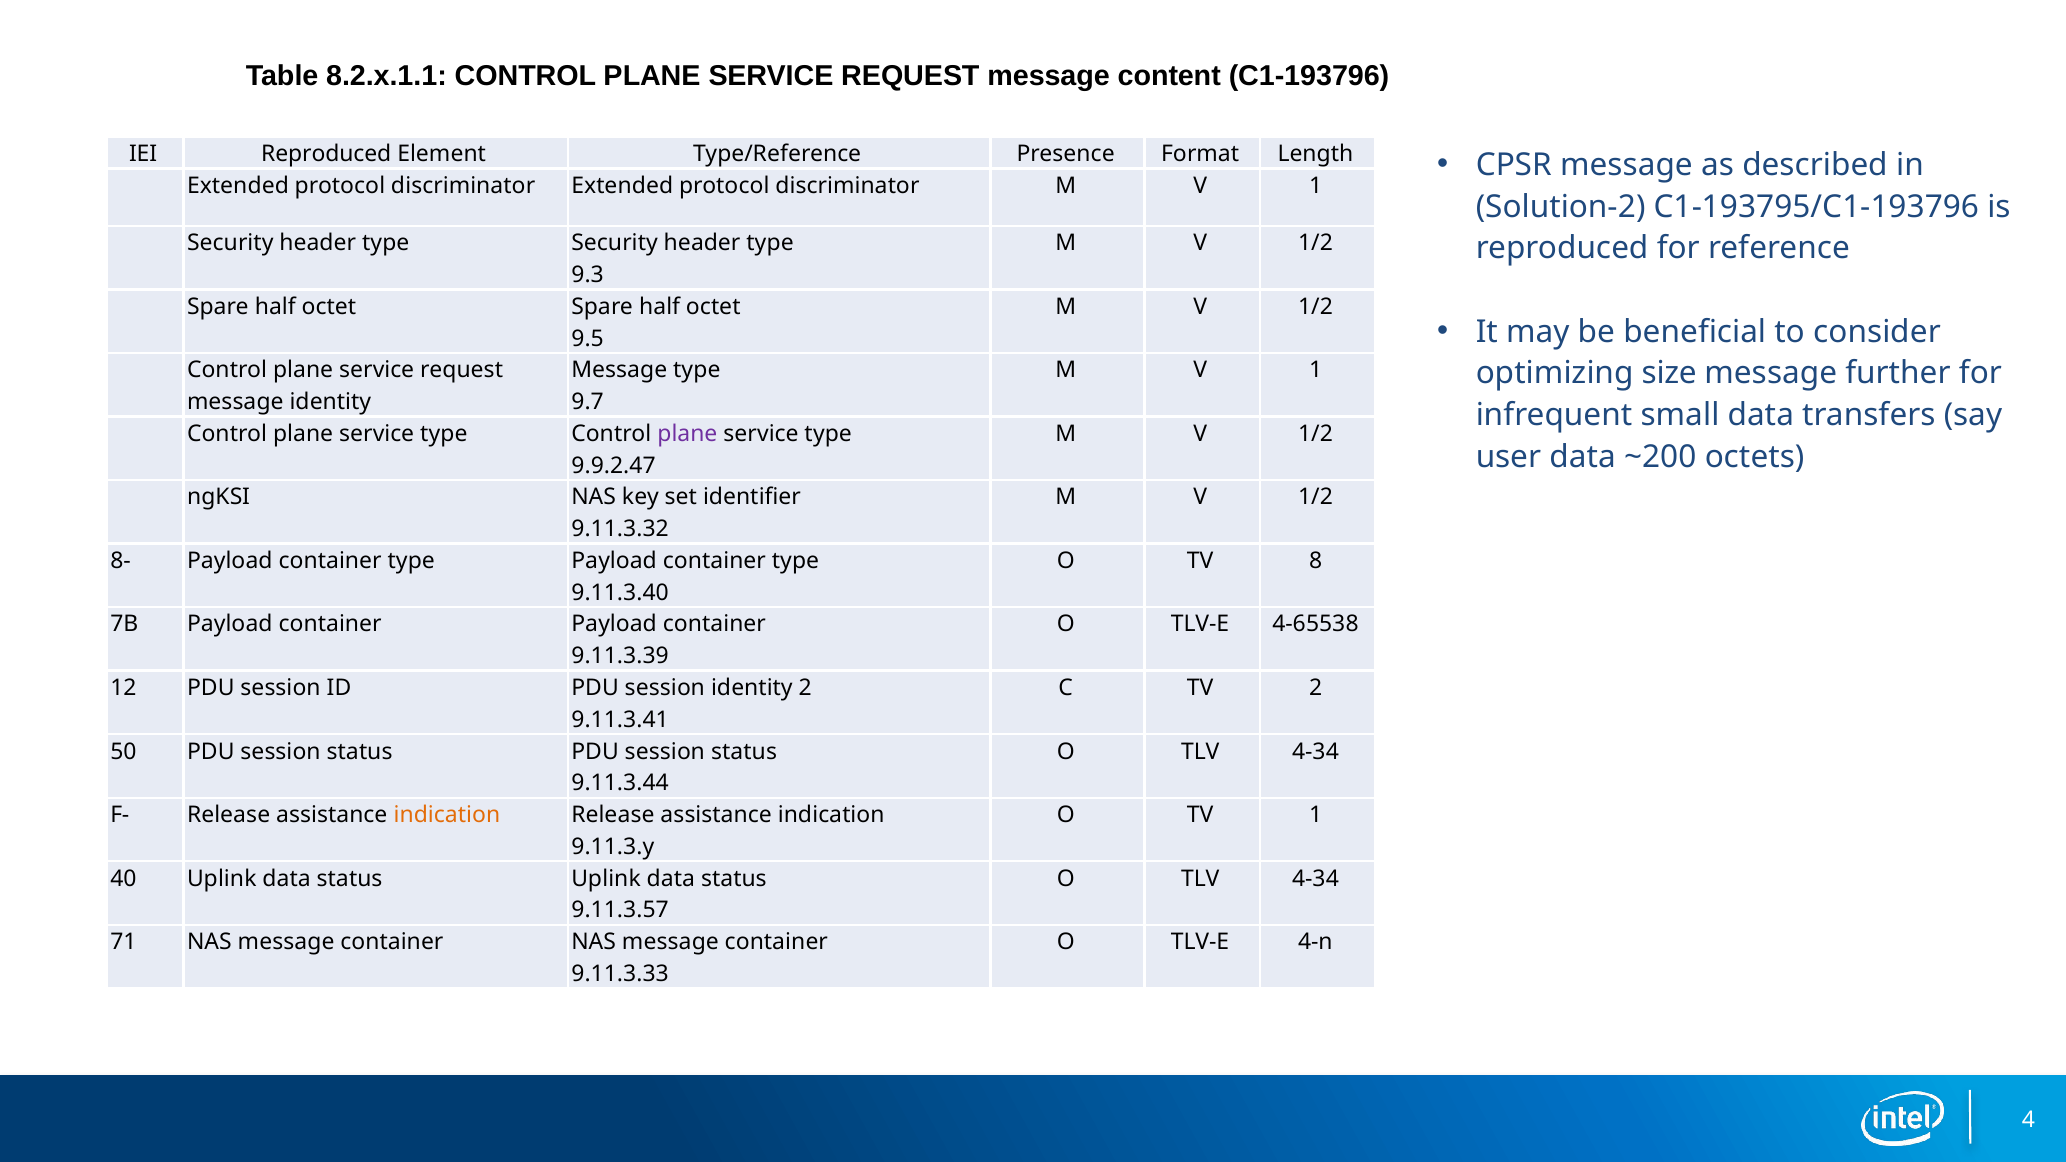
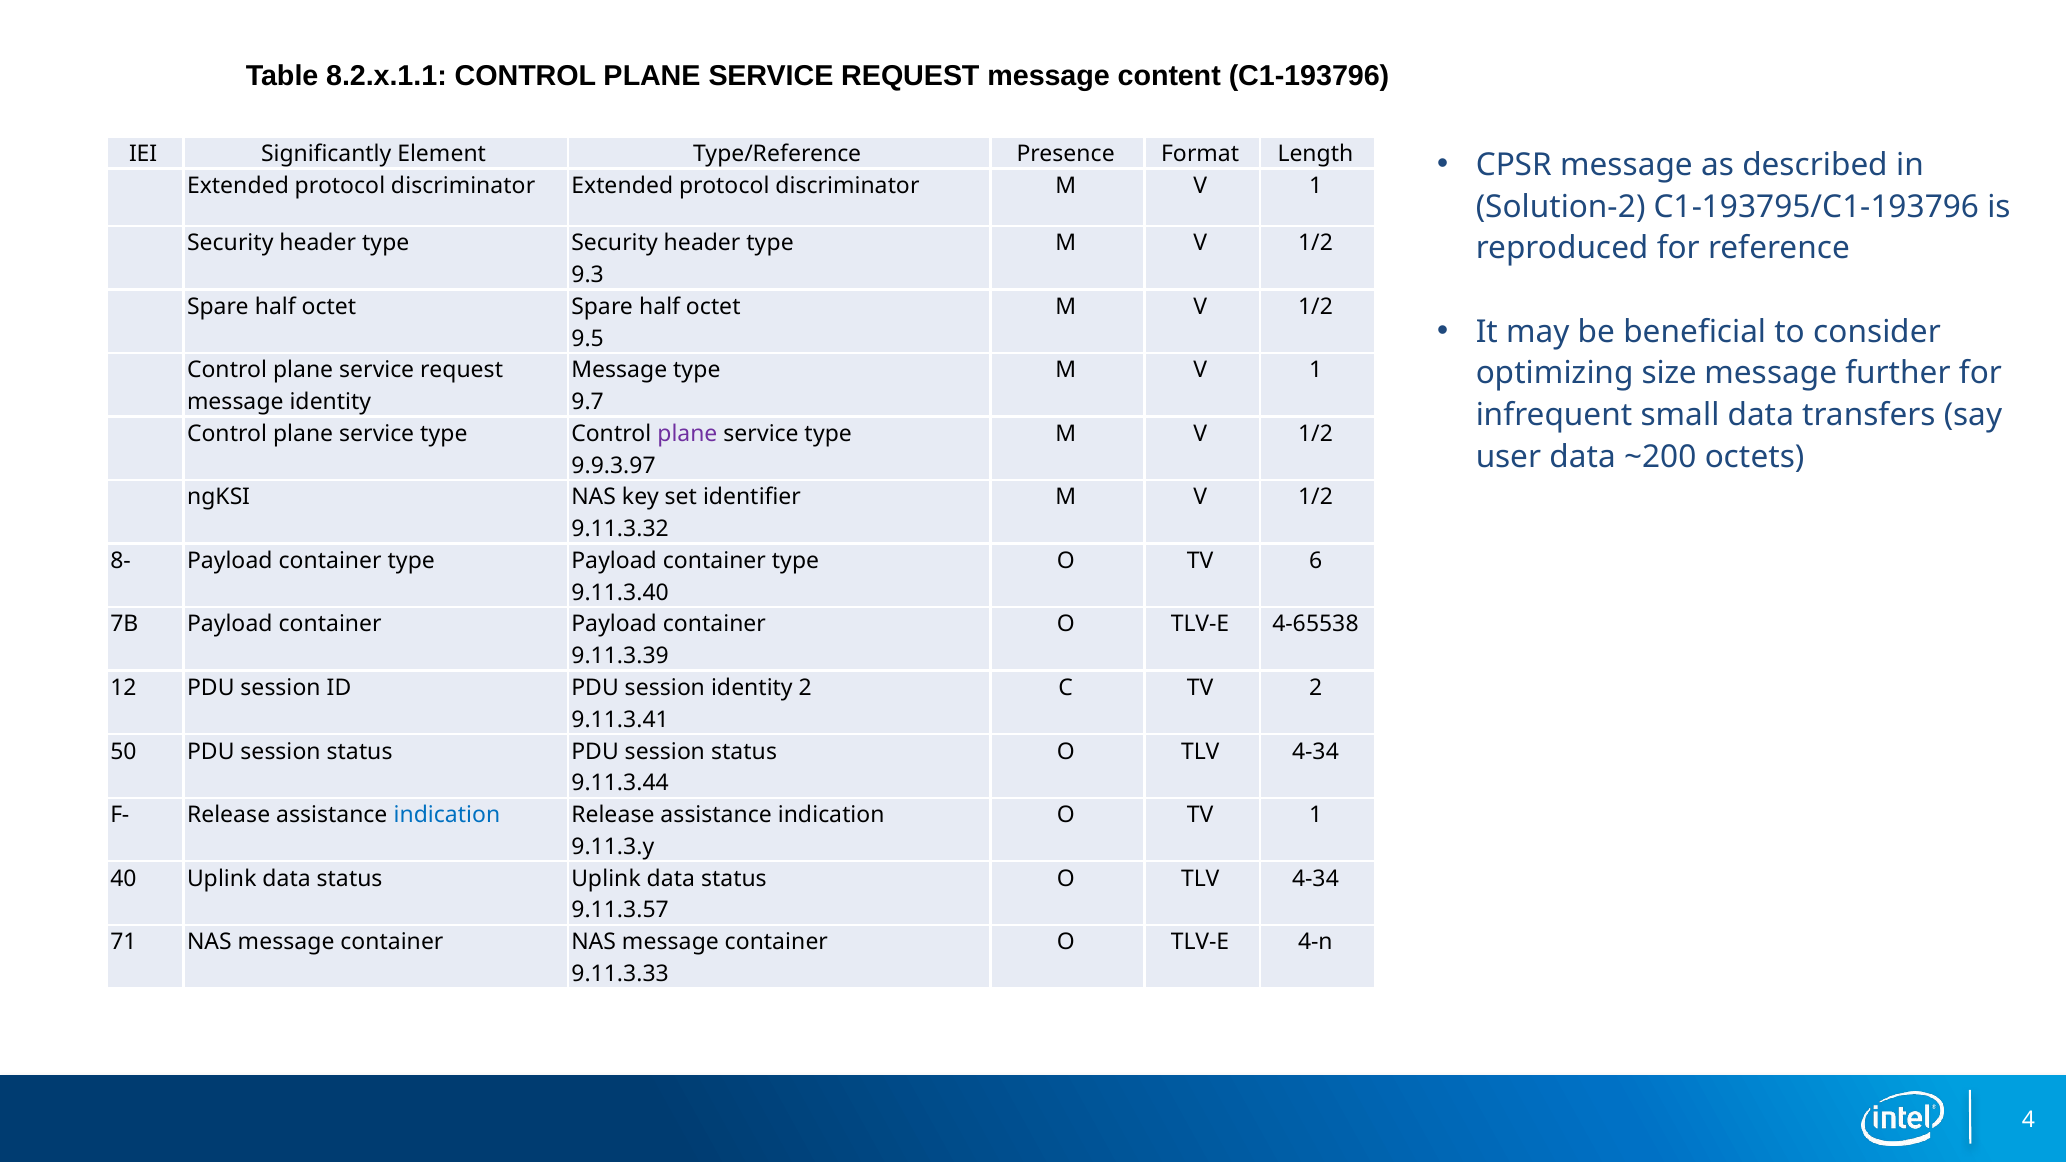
IEI Reproduced: Reproduced -> Significantly (326, 154)
9.9.2.47: 9.9.2.47 -> 9.9.3.97 (614, 466)
8: 8 -> 6 (1316, 561)
indication colour: orange -> blue (447, 815)
